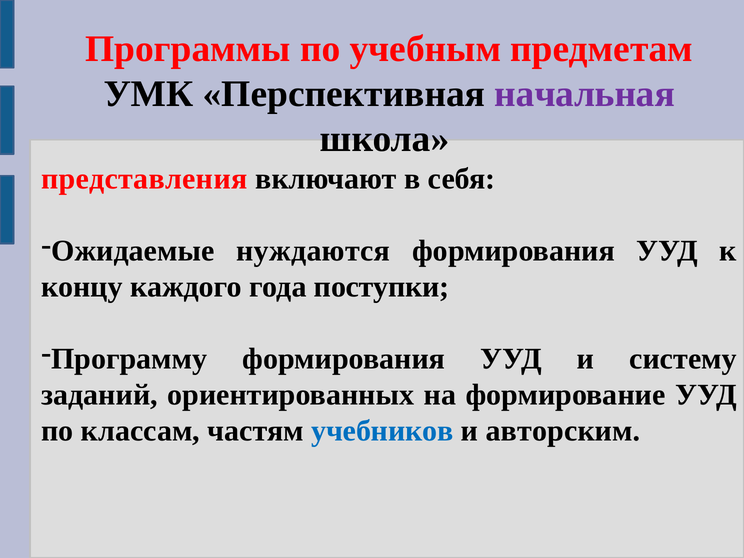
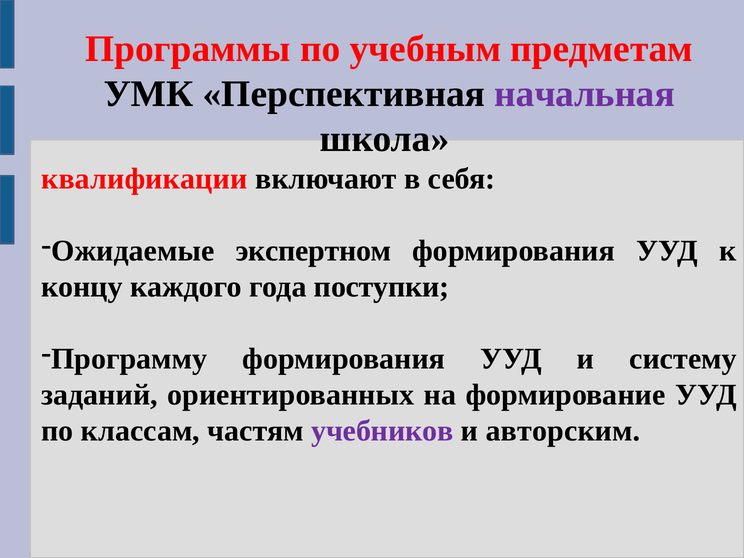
представления: представления -> квалификации (144, 179)
нуждаются: нуждаются -> экспертном (313, 251)
учебников colour: blue -> purple (382, 431)
